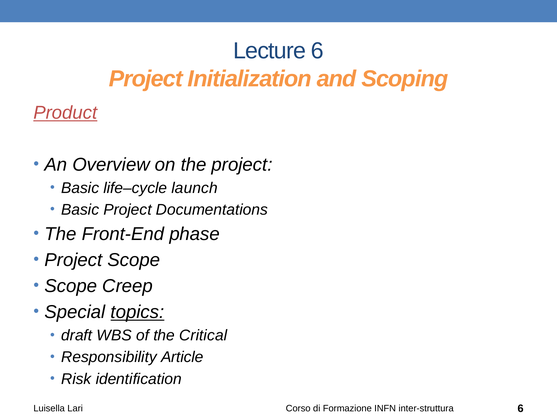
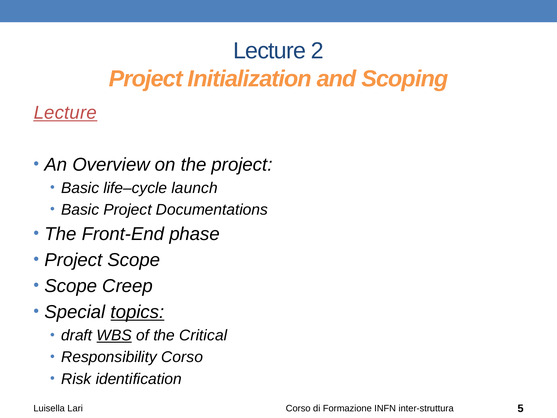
Lecture 6: 6 -> 2 (317, 51)
Product: Product -> Lecture (65, 113)
WBS underline: none -> present (114, 335)
Responsibility Article: Article -> Corso (182, 357)
inter-struttura 6: 6 -> 5 (521, 408)
